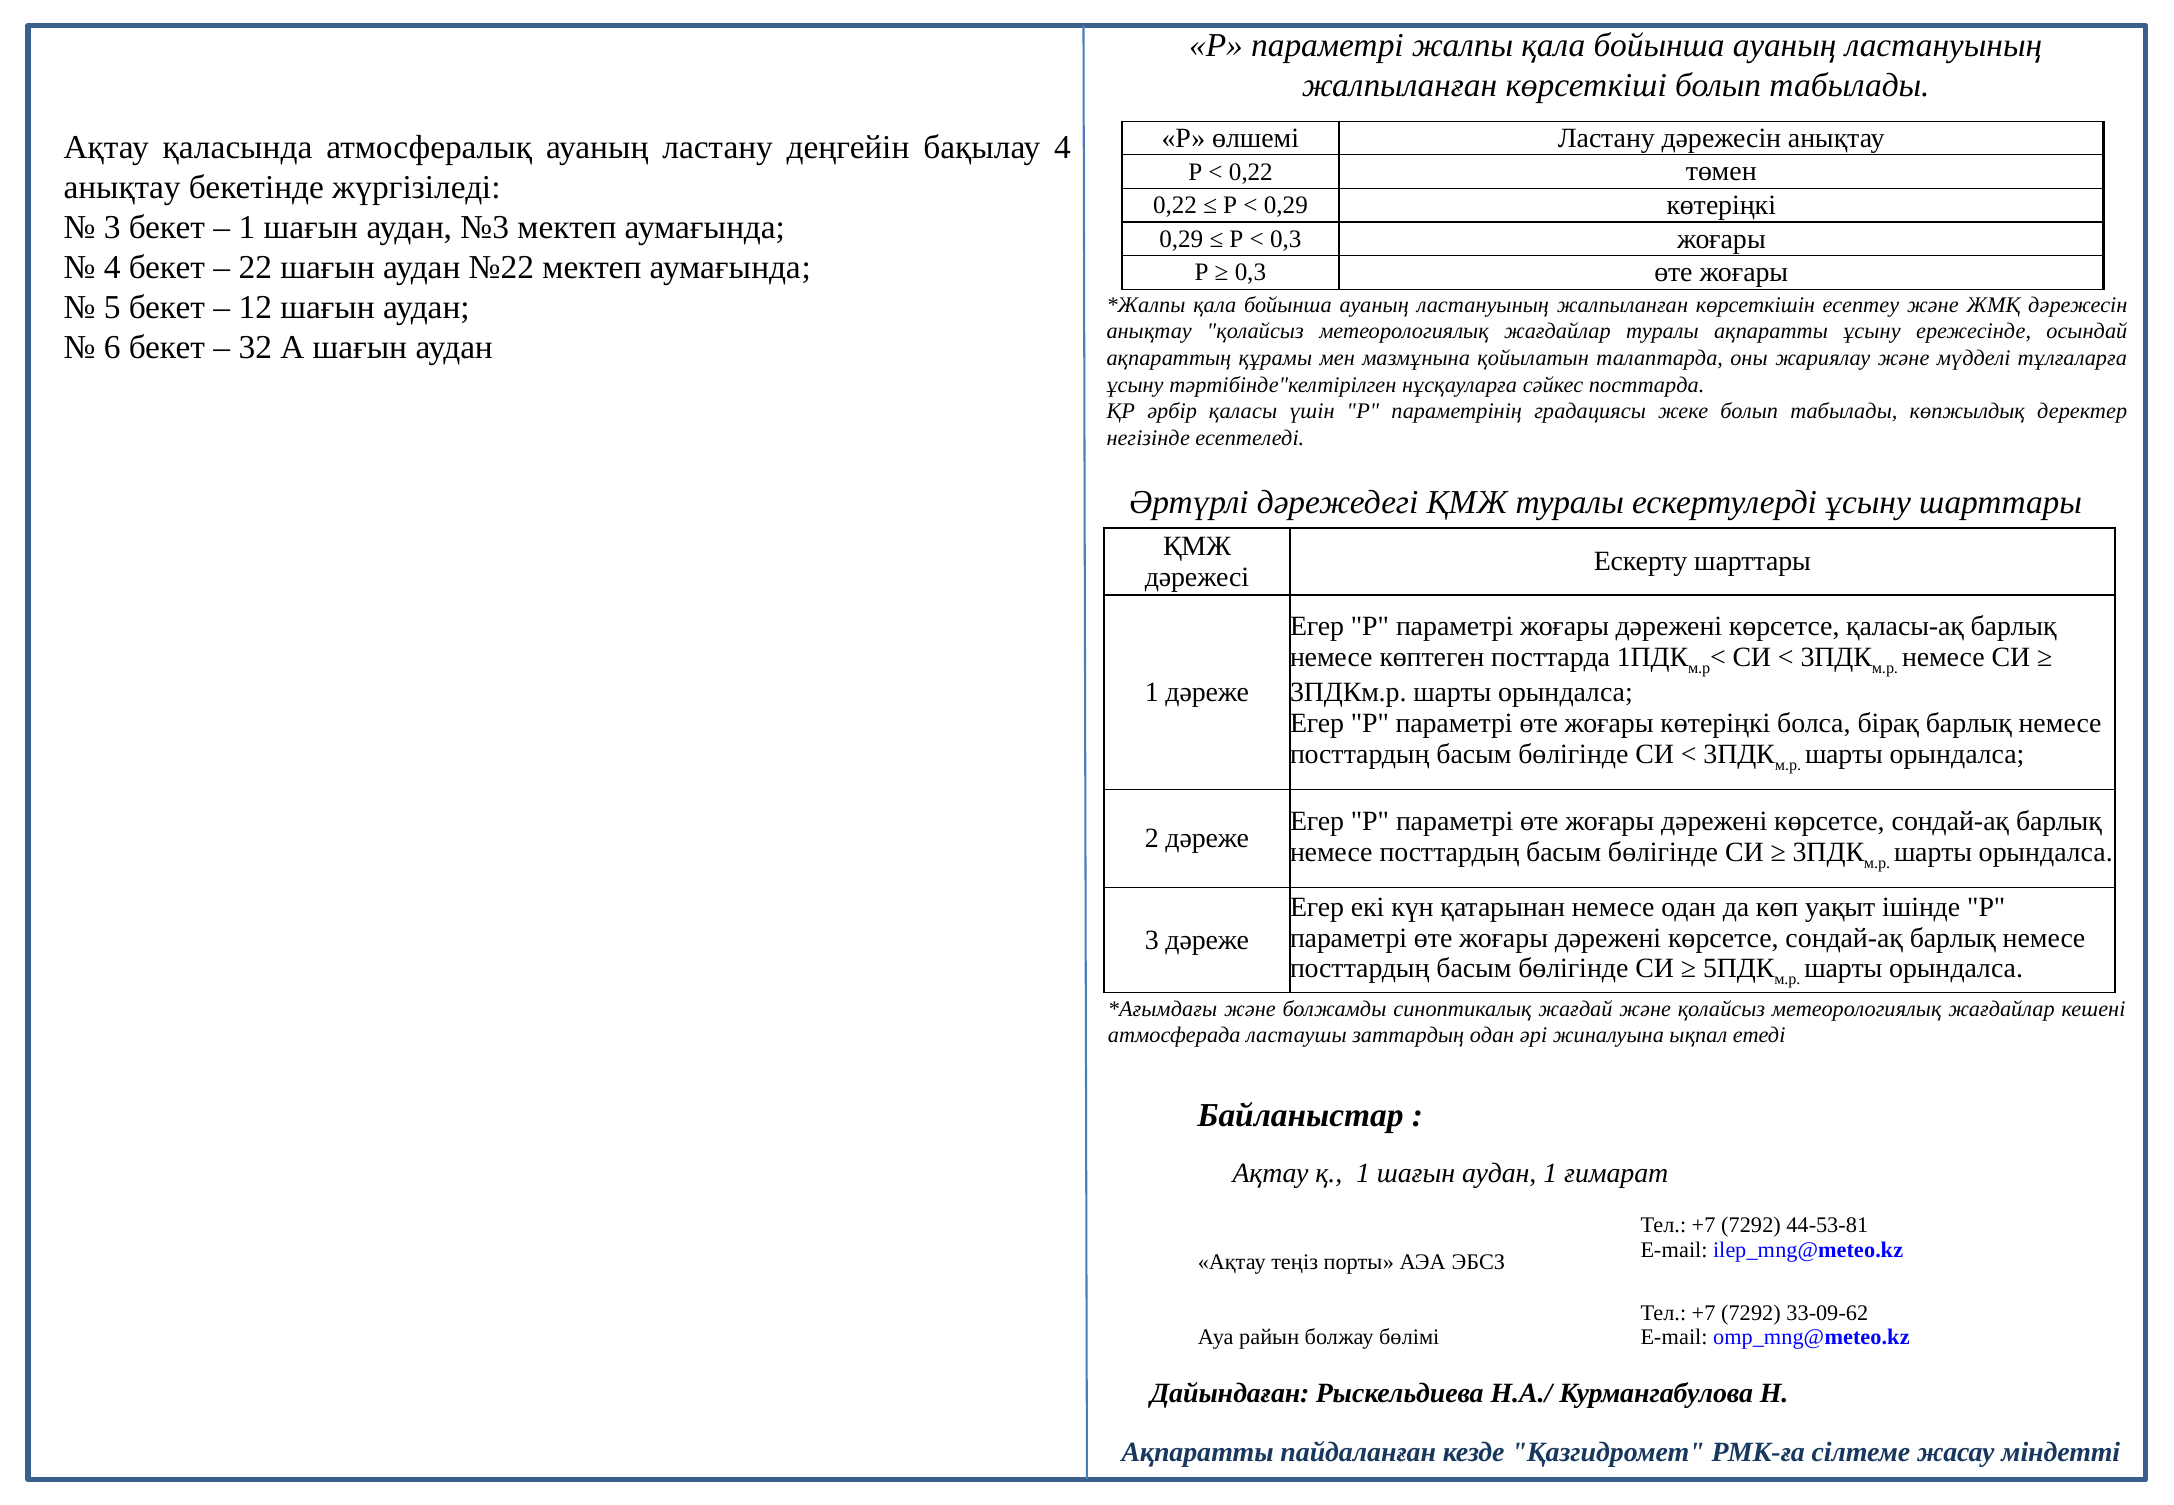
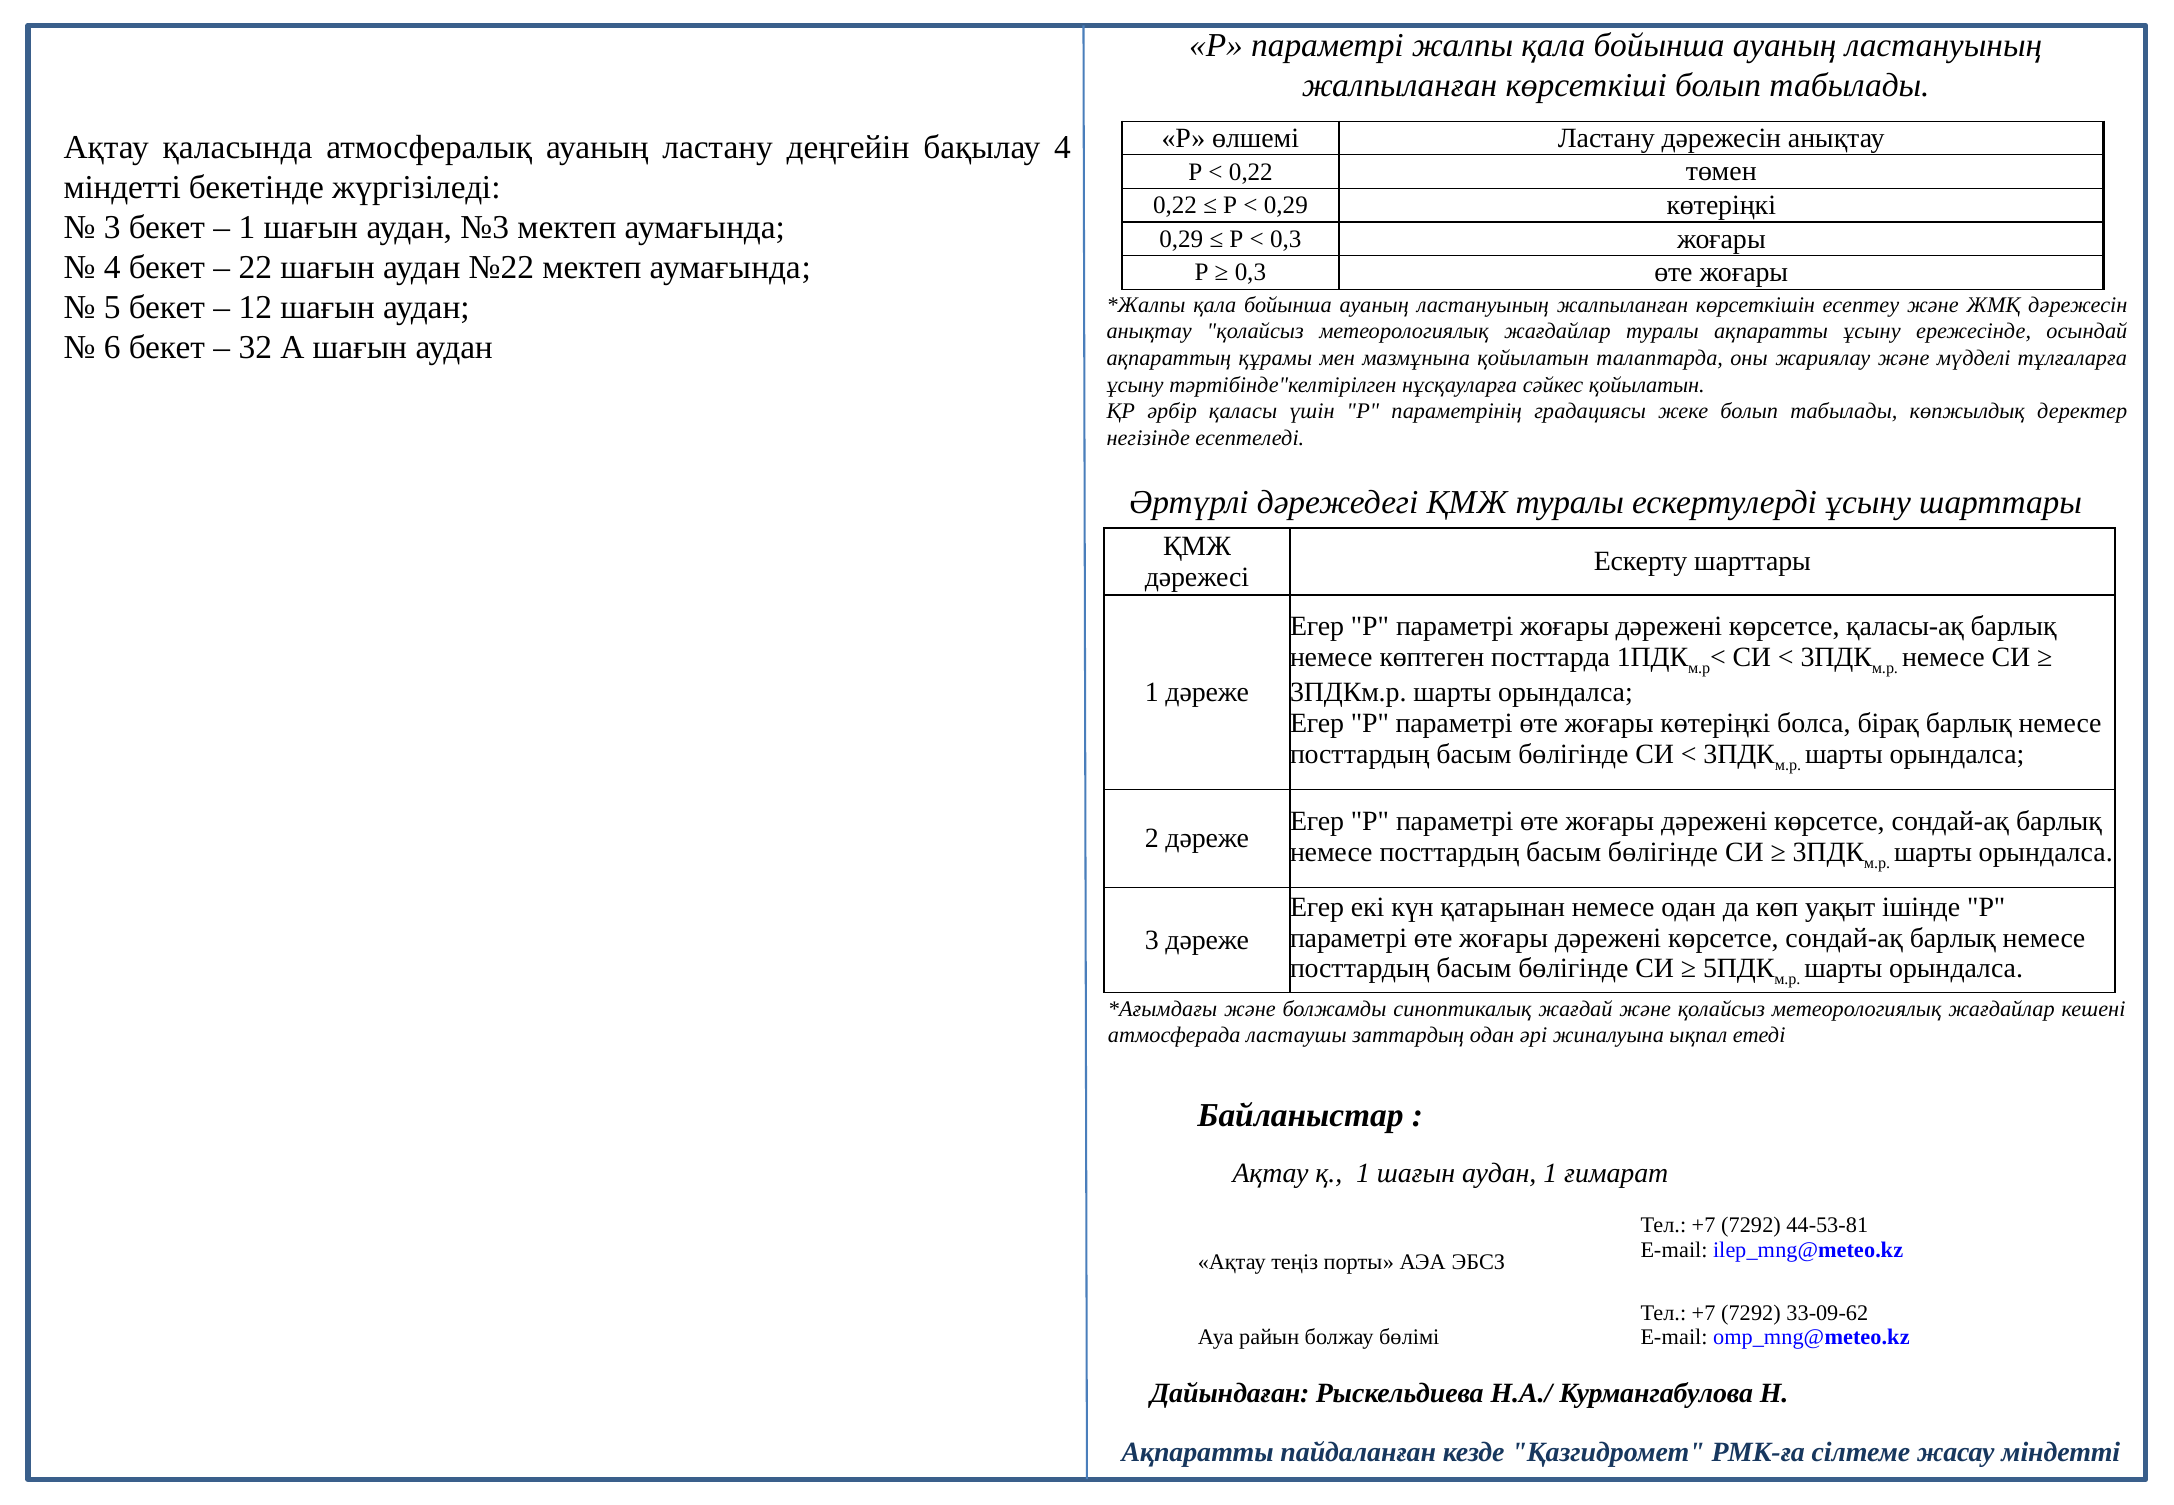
анықтау: анықтау -> міндетті (122, 187)
сәйкес посттарда: посттарда -> қойылатын (1647, 385)
